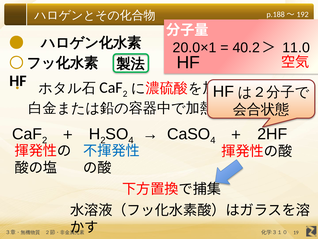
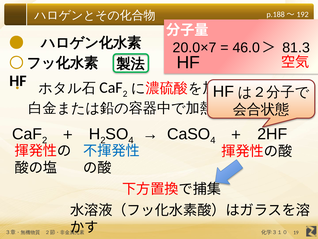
20.0×1: 20.0×1 -> 20.0×7 (195, 48)
40.2: 40.2 -> 46.0 (246, 48)
11.0: 11.0 -> 81.3 (296, 48)
